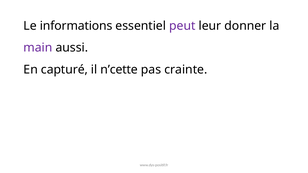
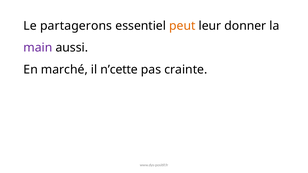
informations: informations -> partagerons (76, 26)
peut colour: purple -> orange (182, 26)
capturé: capturé -> marché (64, 70)
